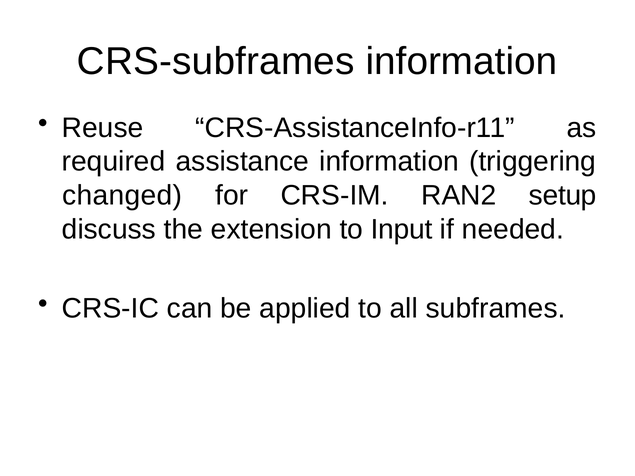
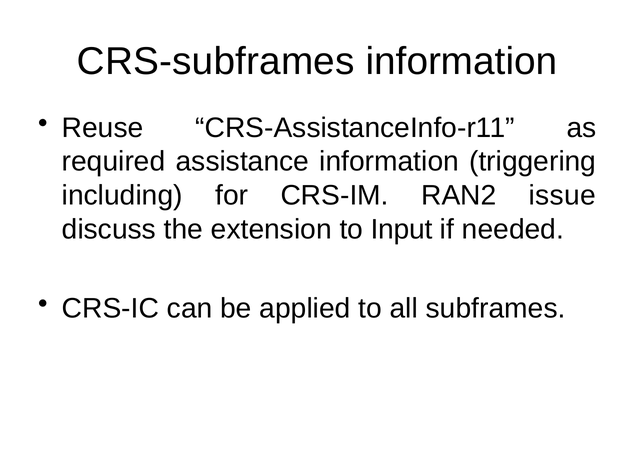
changed: changed -> including (122, 196)
setup: setup -> issue (562, 196)
